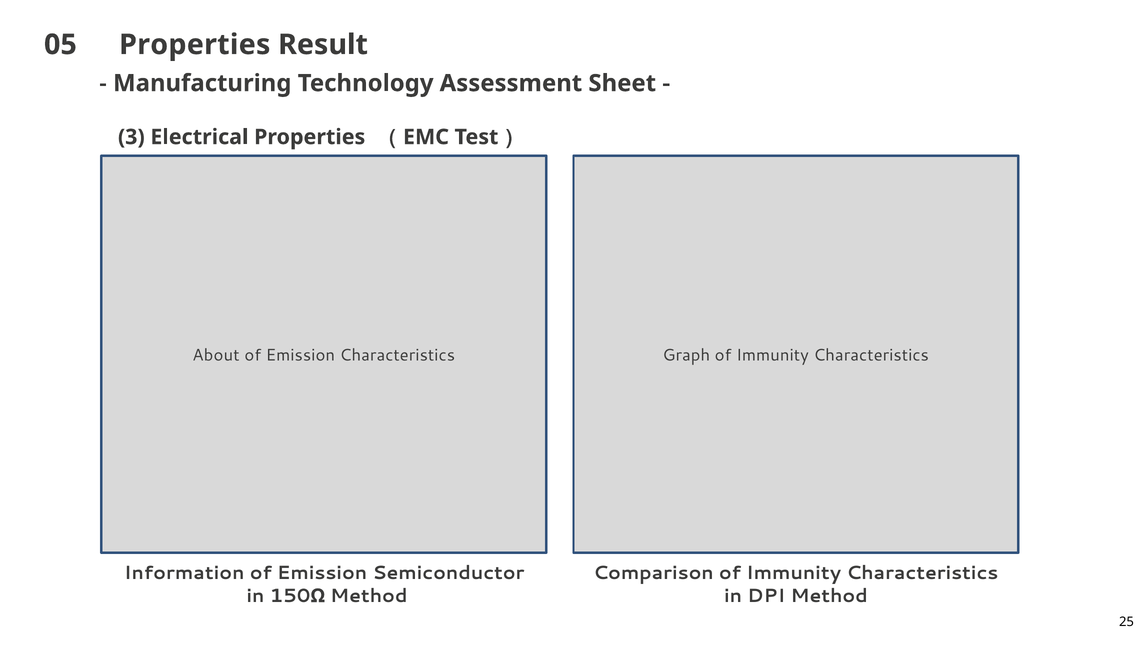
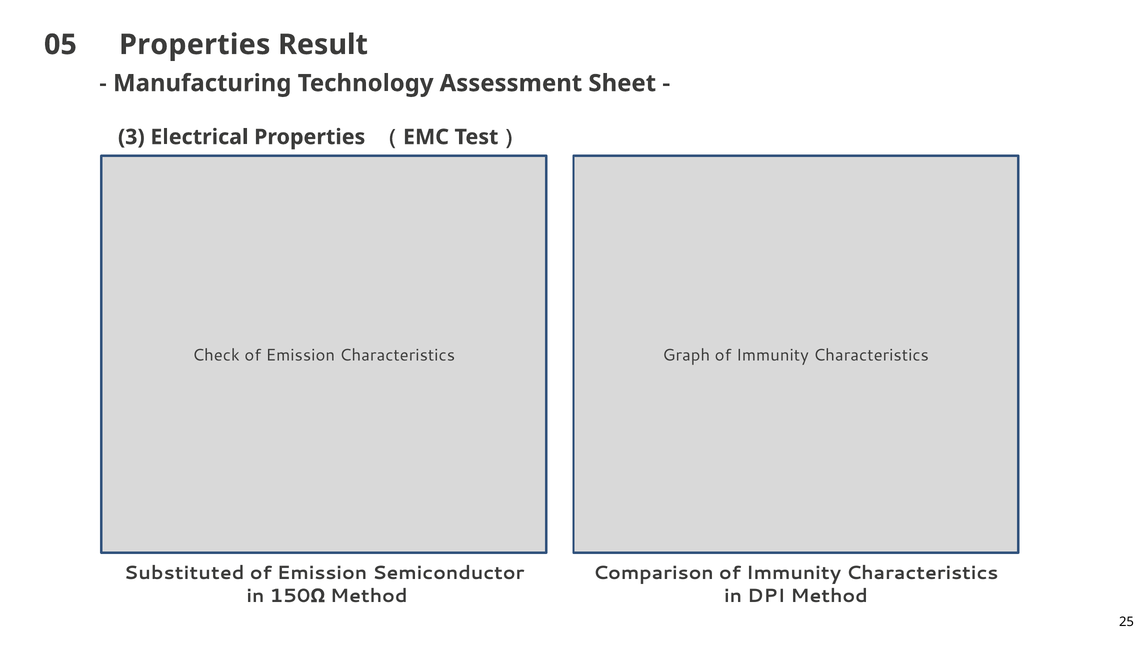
About: About -> Check (216, 355)
Information: Information -> Substituted (184, 573)
